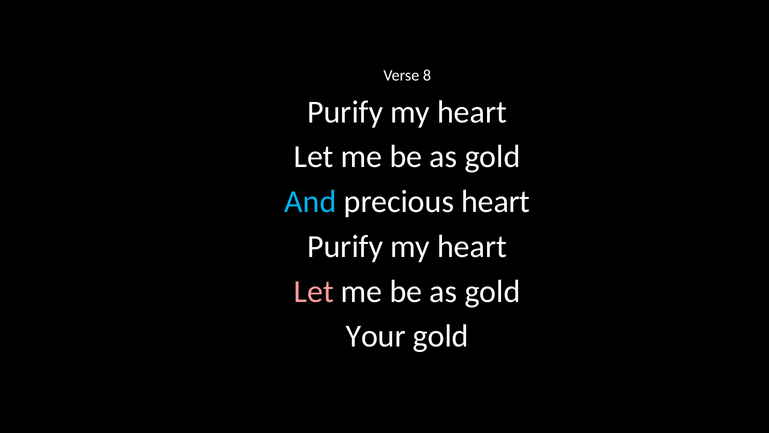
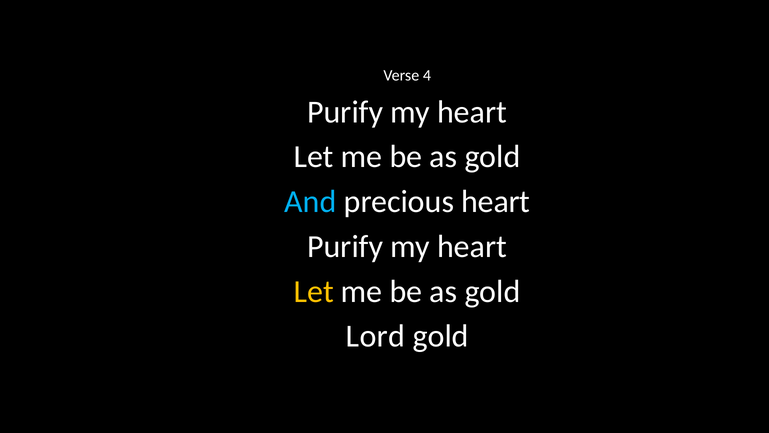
8: 8 -> 4 (427, 76)
Let colour: pink -> yellow (314, 291)
Your: Your -> Lord (375, 336)
